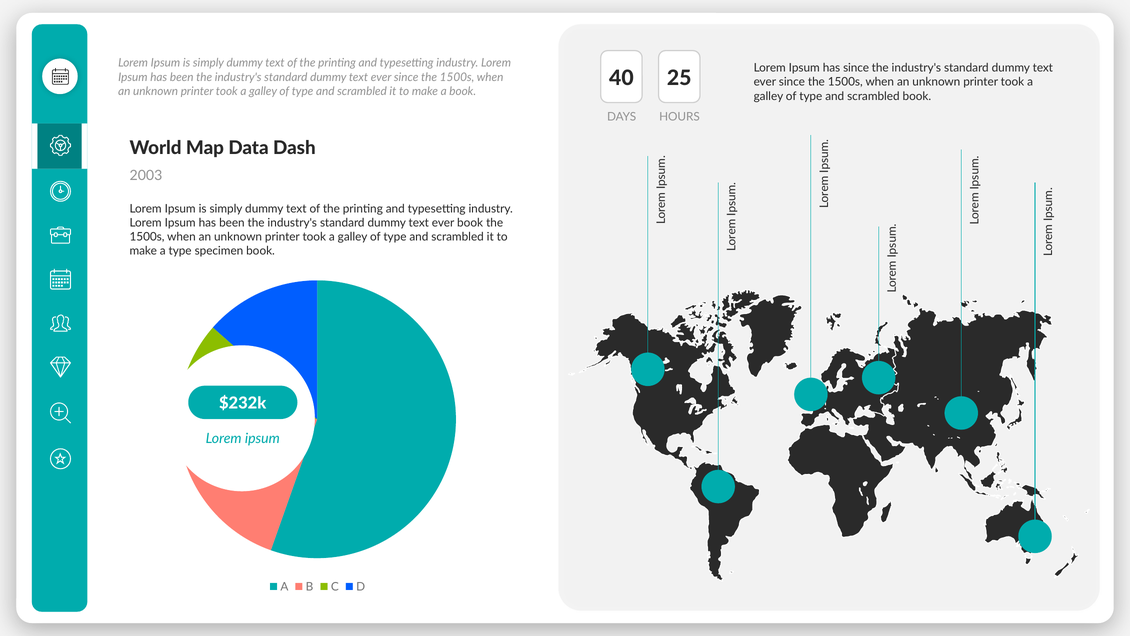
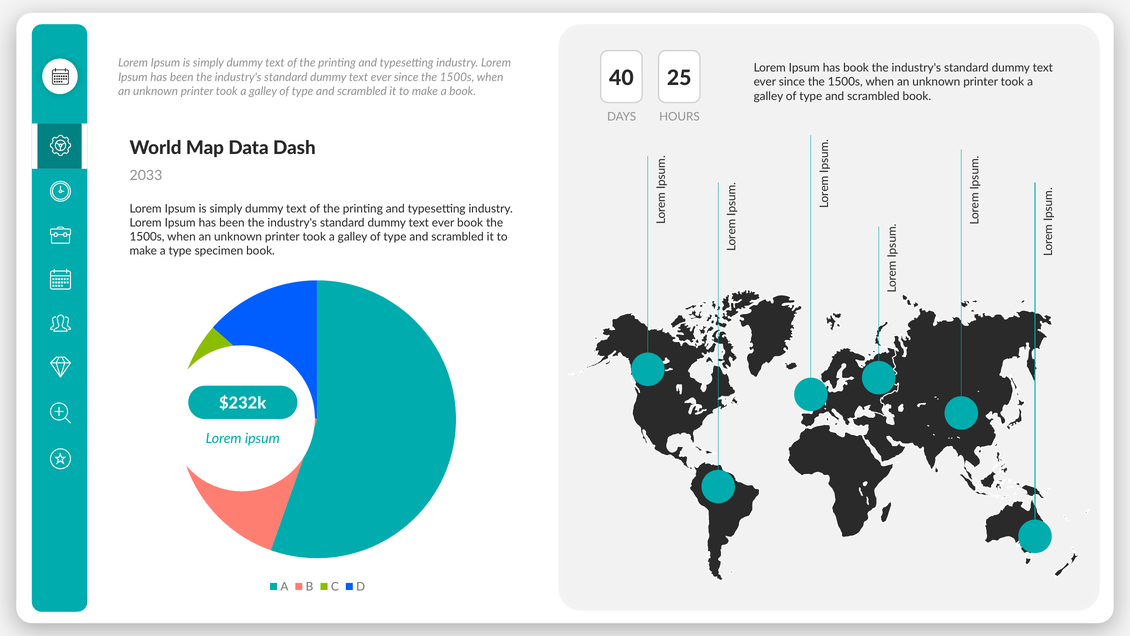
has since: since -> book (856, 68)
2003: 2003 -> 2033 (146, 175)
